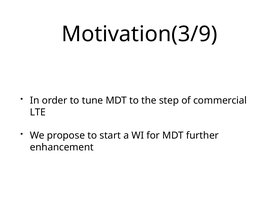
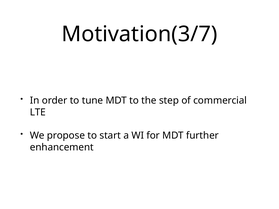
Motivation(3/9: Motivation(3/9 -> Motivation(3/7 (139, 34)
